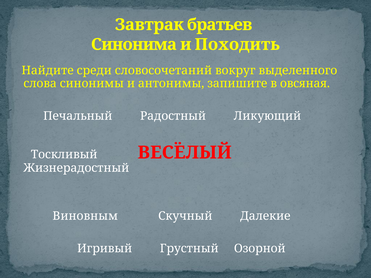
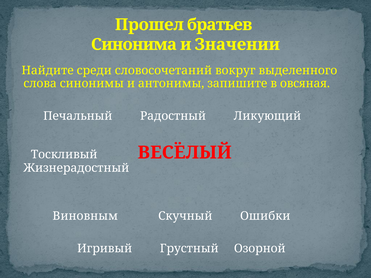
Завтрак: Завтрак -> Прошел (149, 25)
Походить: Походить -> Значении (237, 44)
Далекие: Далекие -> Ошибки (265, 216)
